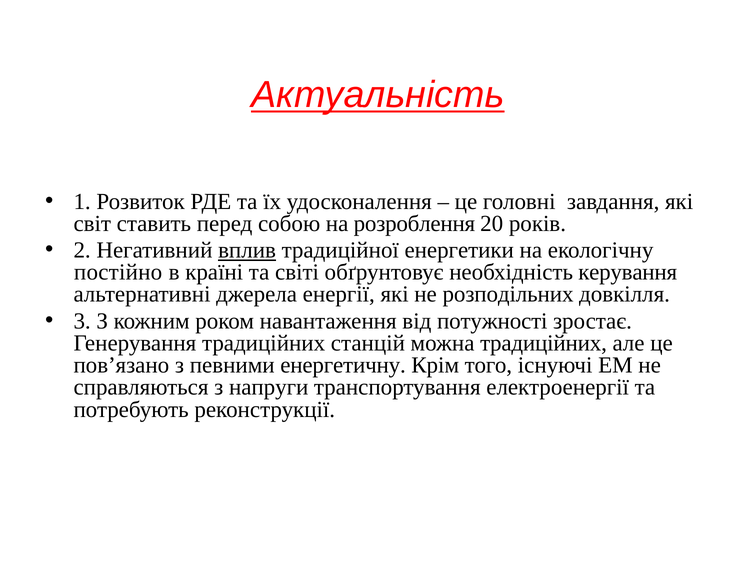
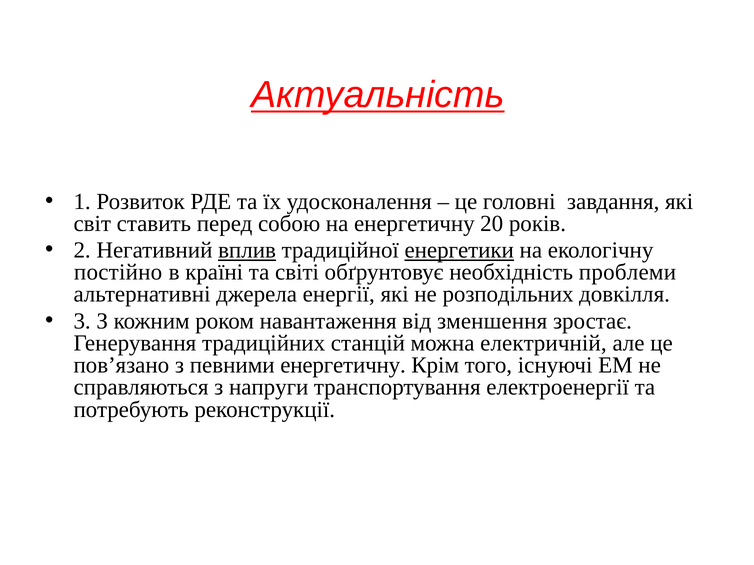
на розроблення: розроблення -> енергетичну (414, 224)
енергетики underline: none -> present (459, 250)
керування: керування -> проблеми (627, 273)
потужності: потужності -> зменшення (492, 321)
можна традиційних: традиційних -> електричній (543, 343)
